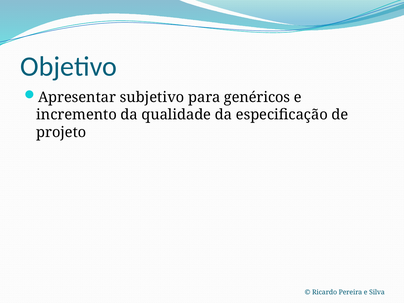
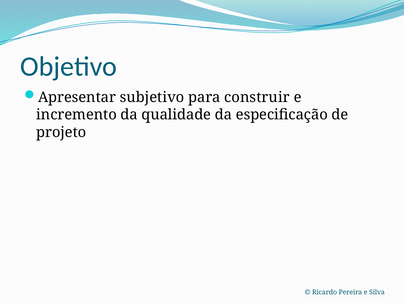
genéricos: genéricos -> construir (257, 97)
